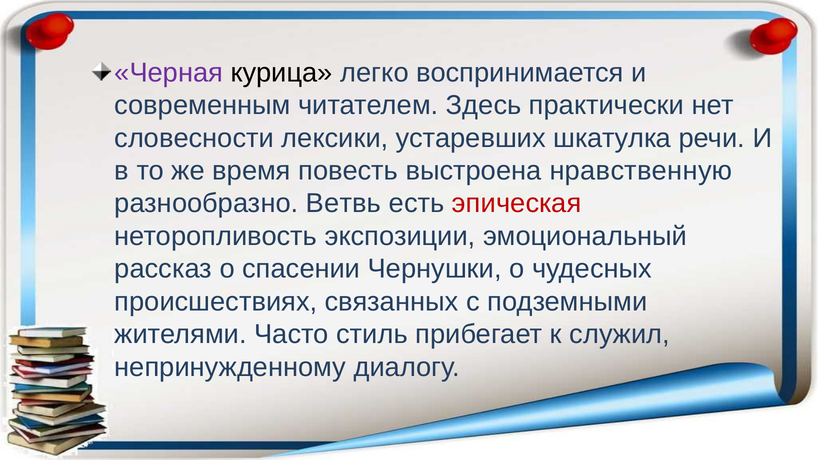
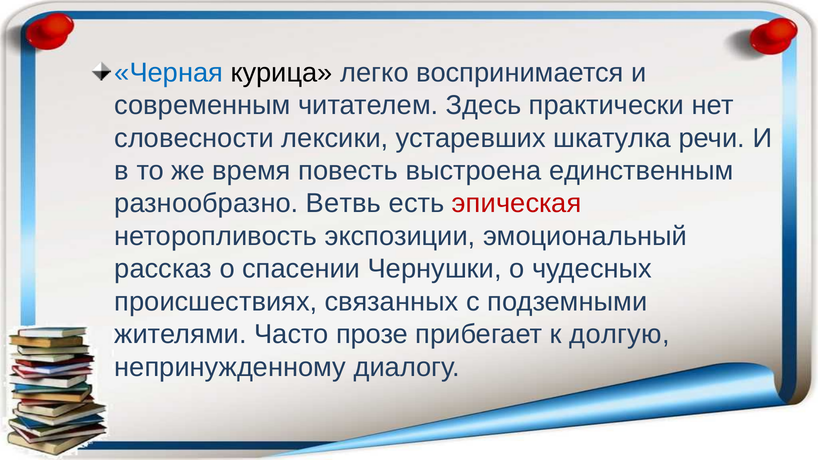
Черная colour: purple -> blue (169, 73)
нравственную: нравственную -> единственным (641, 171)
стиль: стиль -> прозе (372, 334)
служил: служил -> долгую (619, 334)
